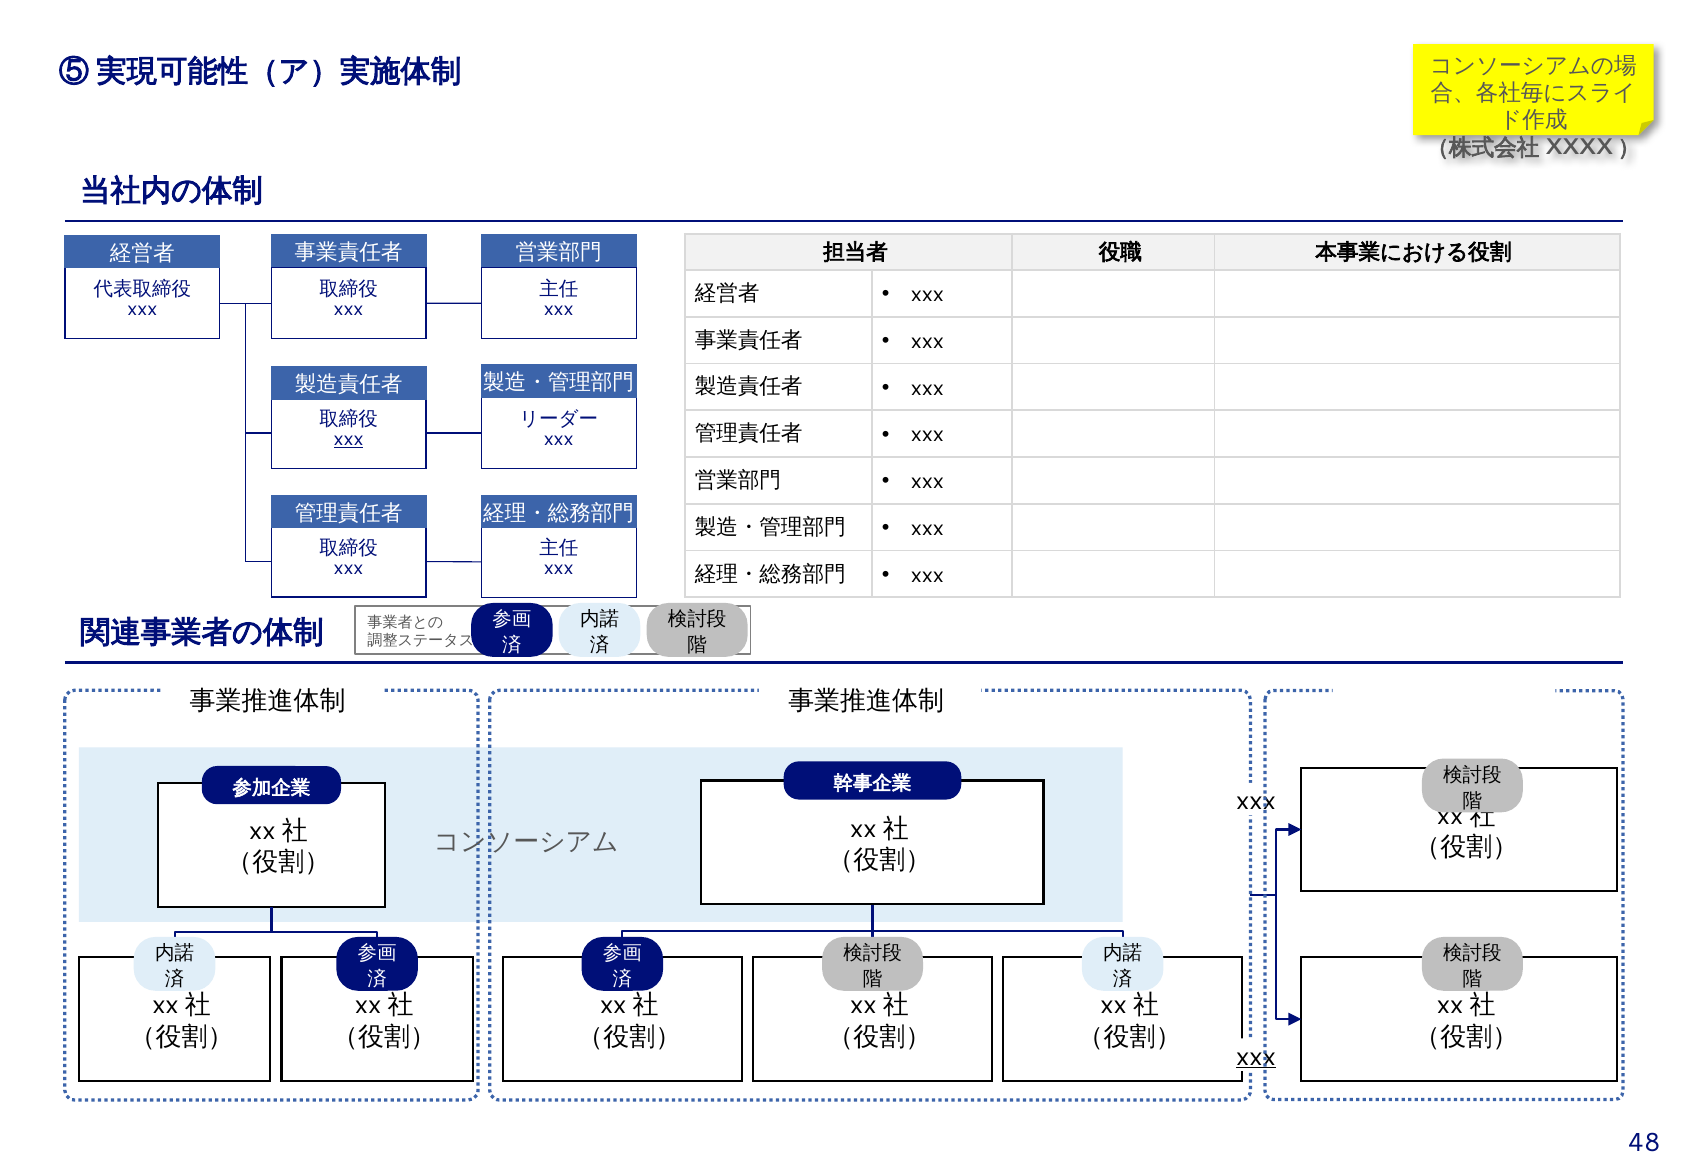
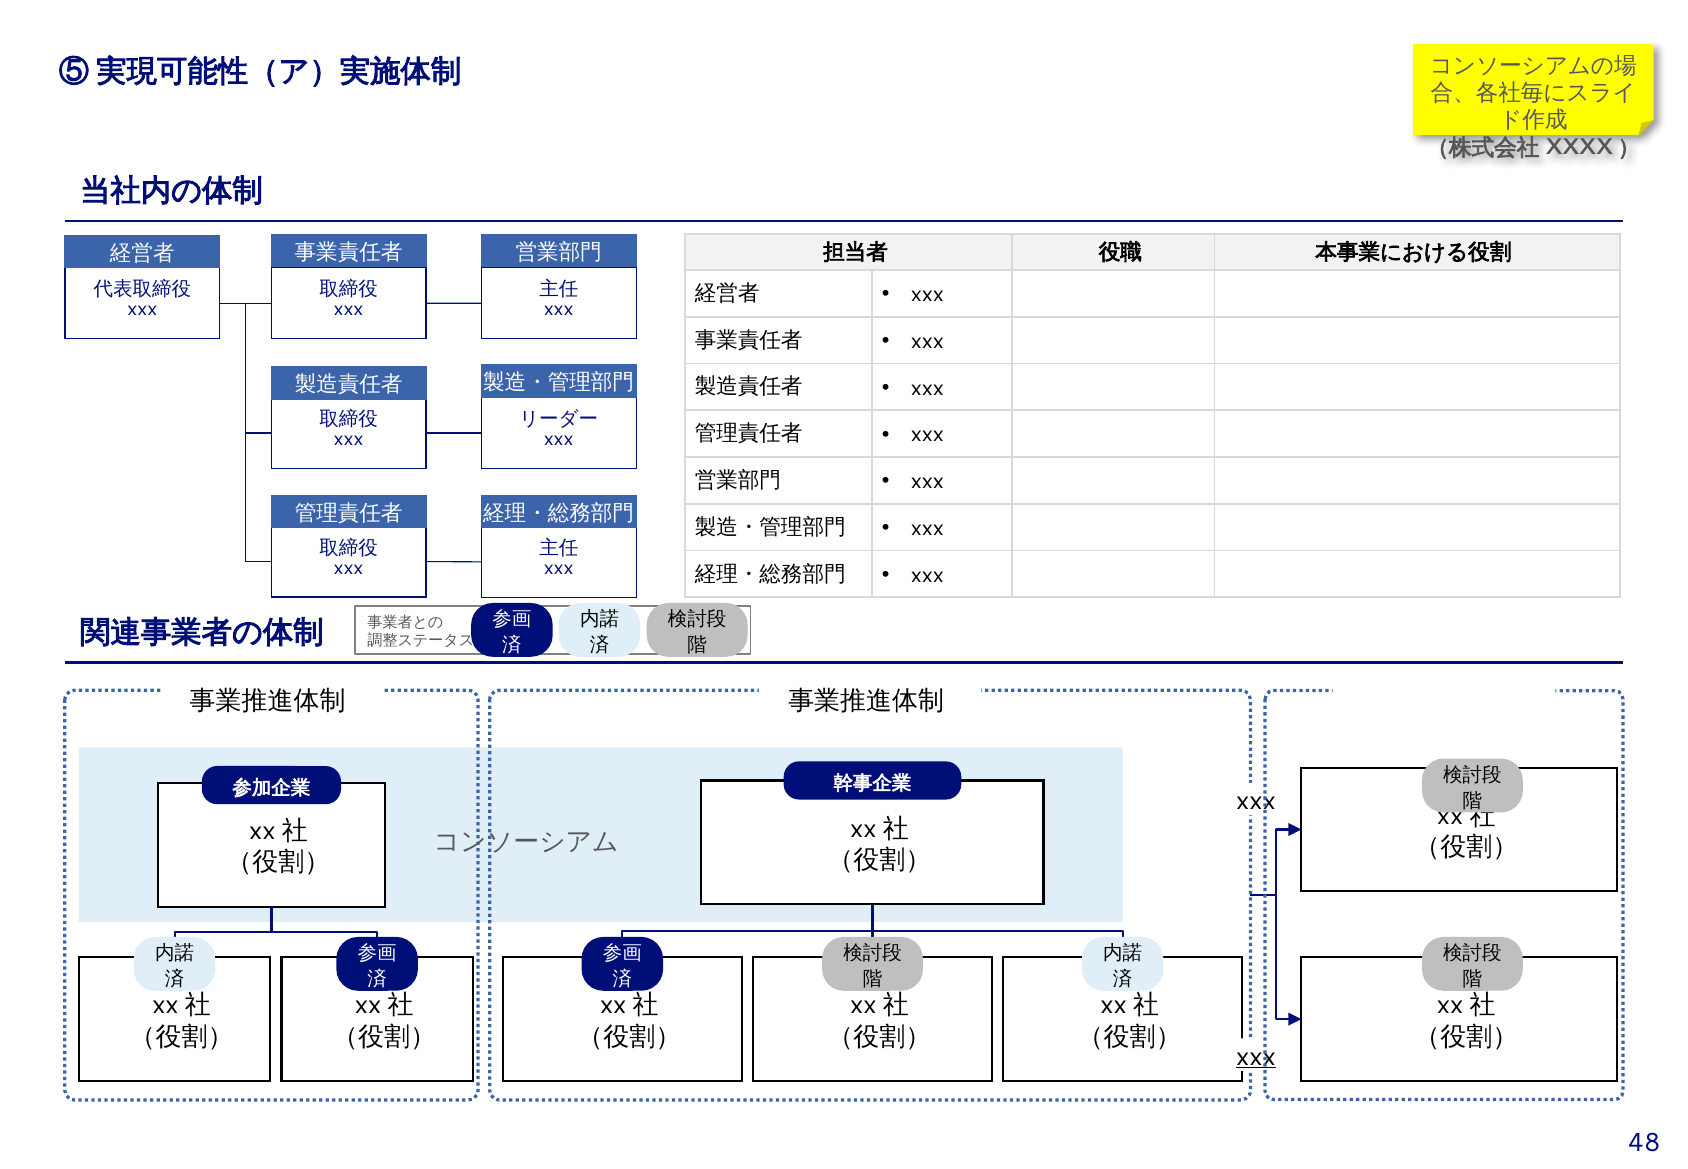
xxx underline: present -> none (349, 439)
